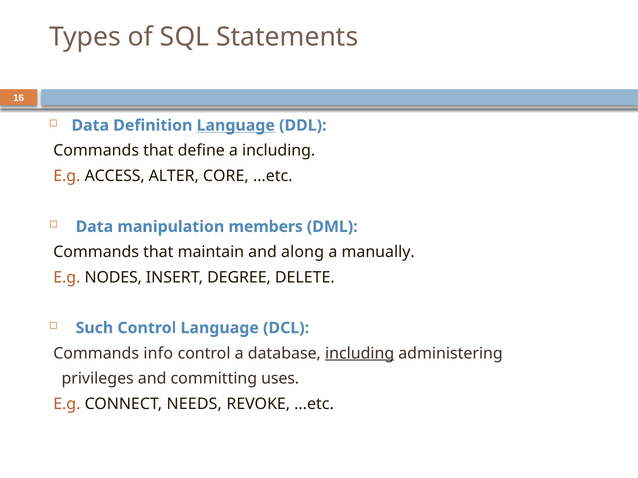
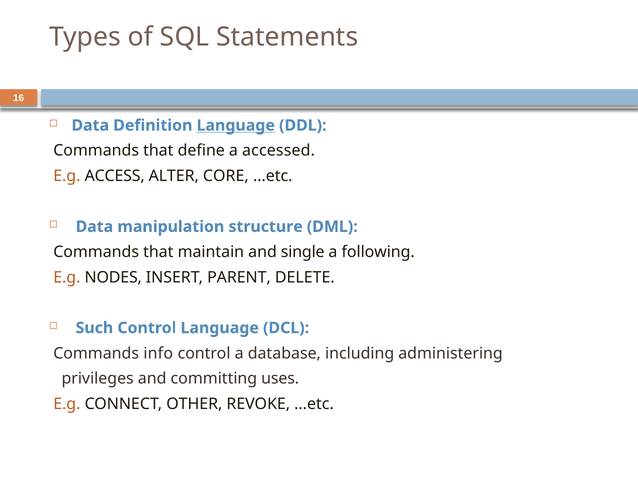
a including: including -> accessed (279, 151)
members: members -> structure (266, 227)
along: along -> single (303, 252)
manually: manually -> following (378, 252)
DEGREE: DEGREE -> PARENT (239, 278)
including underline: present -> none (360, 354)
NEEDS: NEEDS -> OTHER (194, 404)
